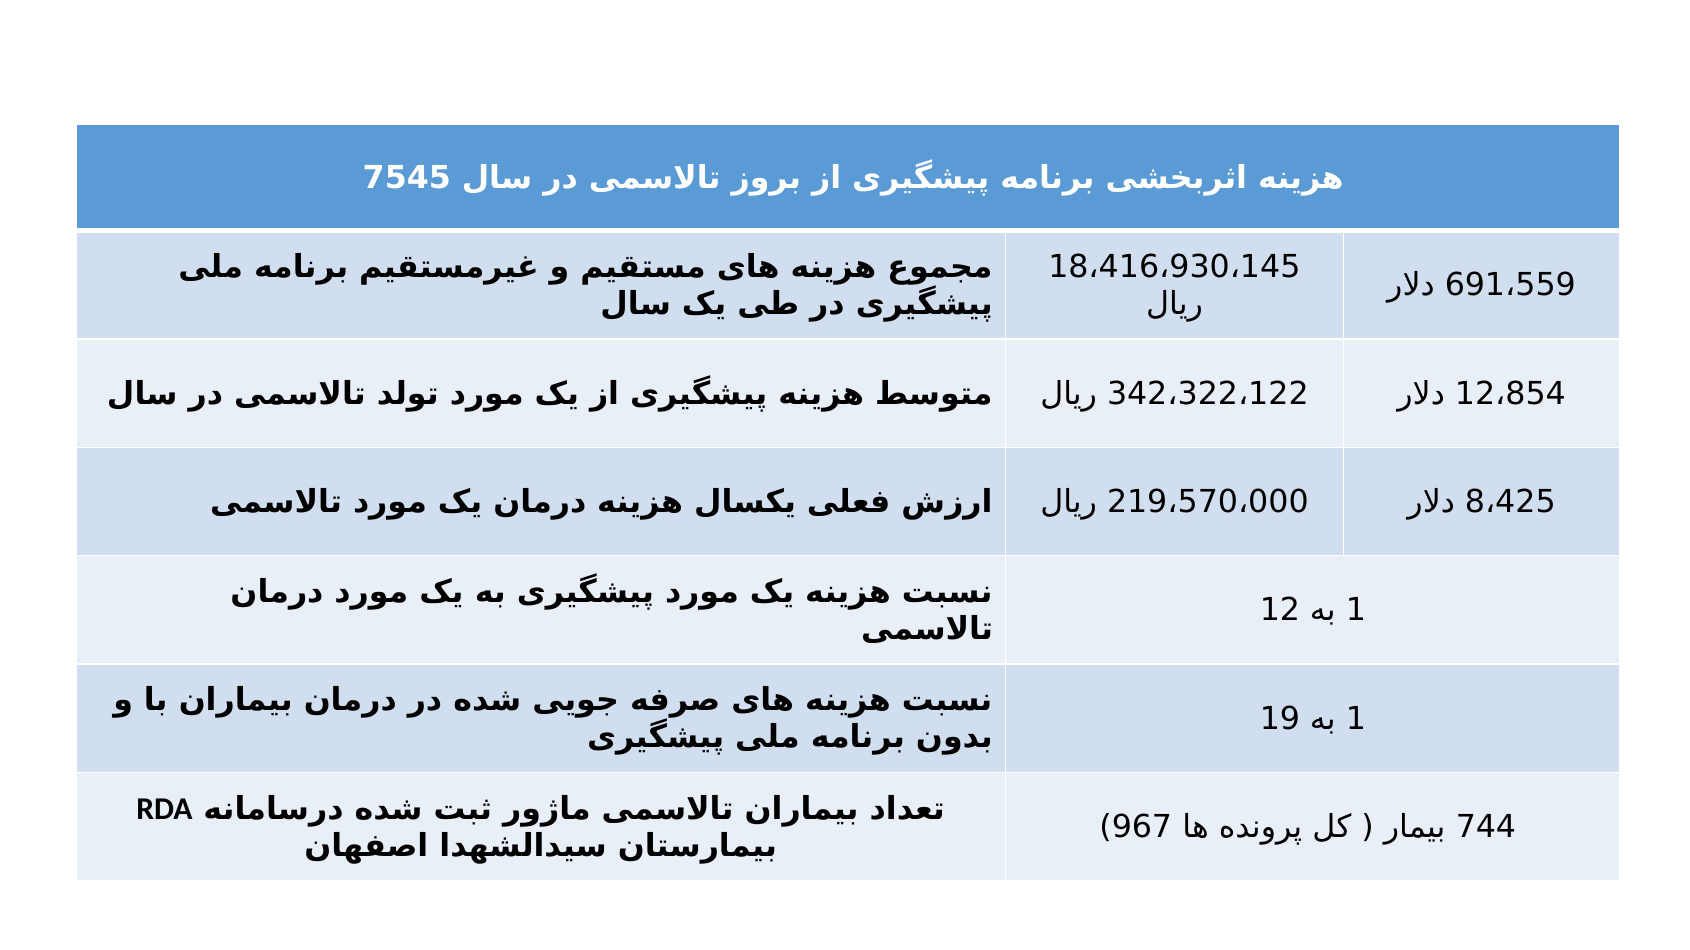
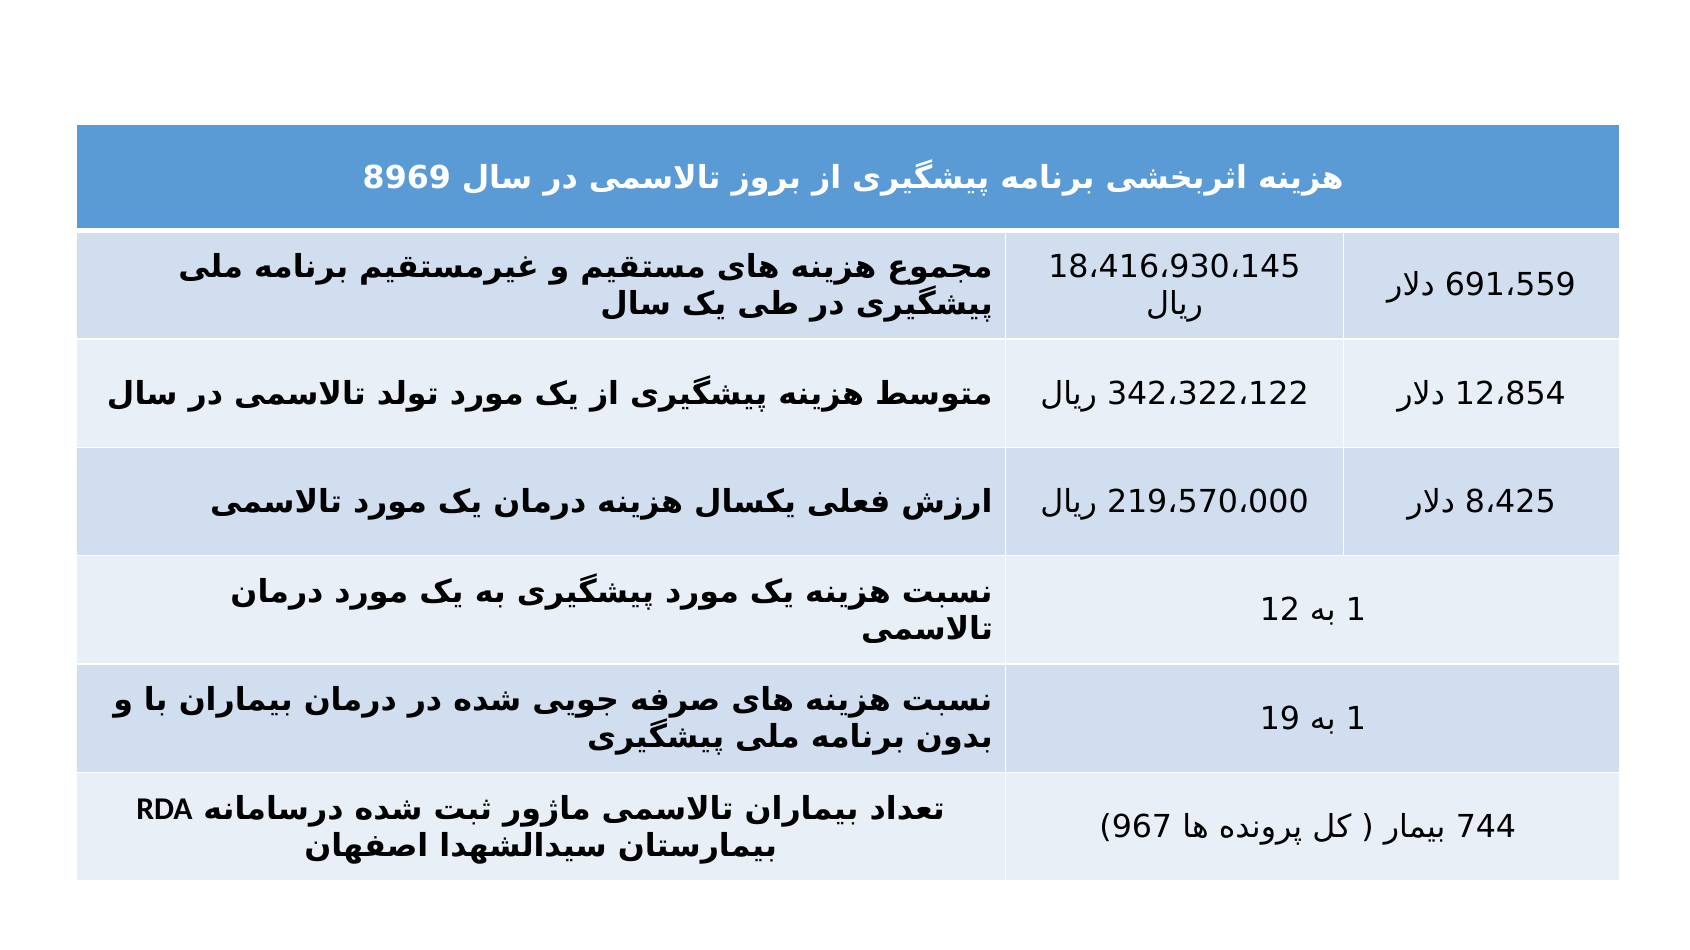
7545: 7545 -> 8969 (407, 178)
